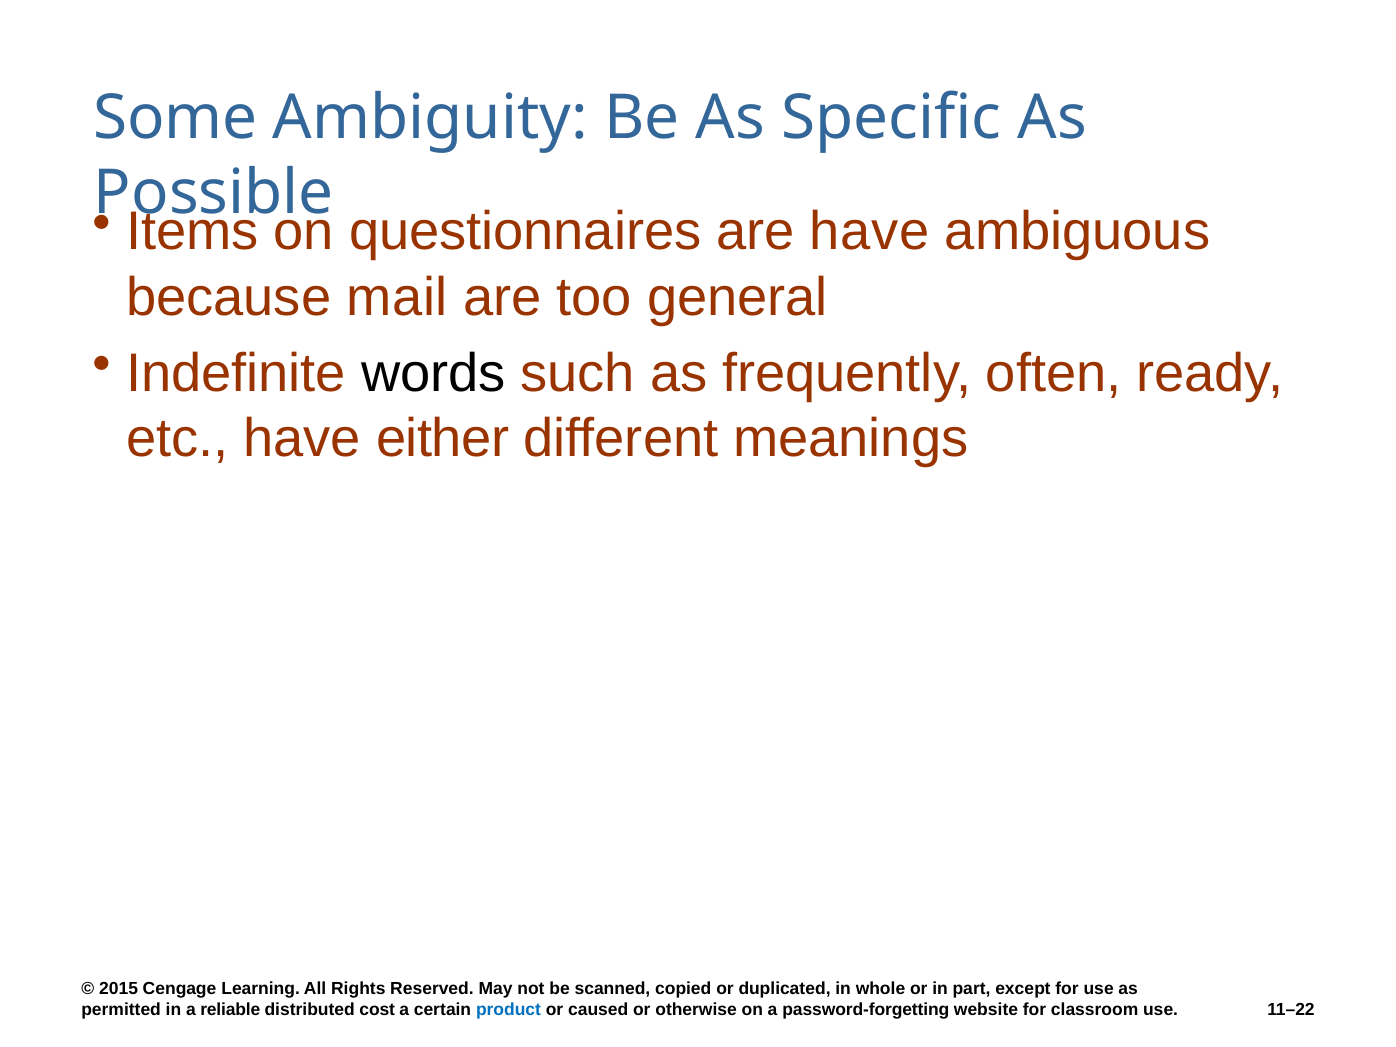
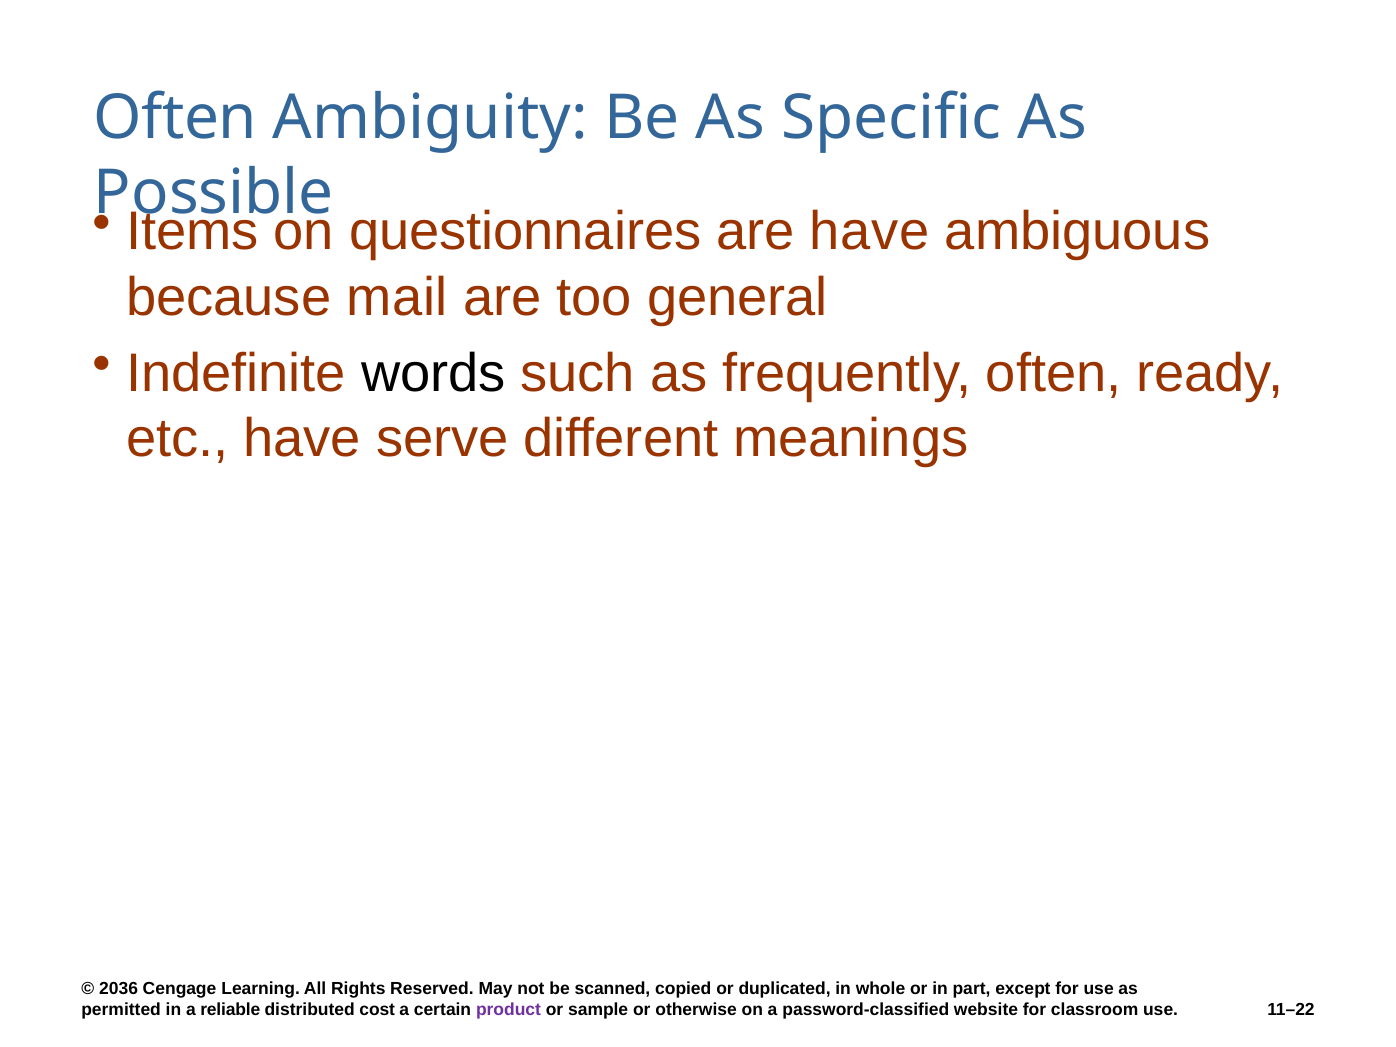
Some: Some -> Often (176, 118)
either: either -> serve (442, 438)
2015: 2015 -> 2036 (119, 989)
product colour: blue -> purple (508, 1010)
caused: caused -> sample (598, 1010)
password-forgetting: password-forgetting -> password-classified (866, 1010)
